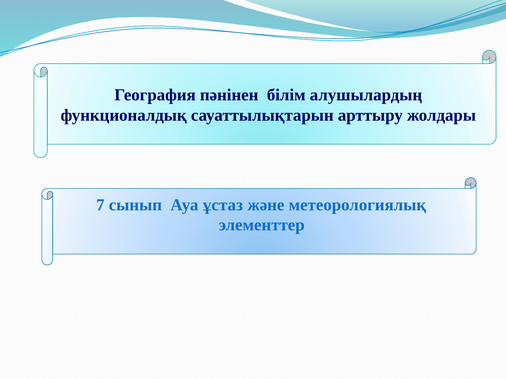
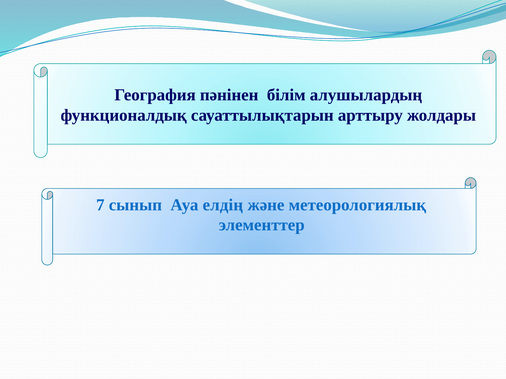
ұстаз: ұстаз -> елдің (223, 205)
